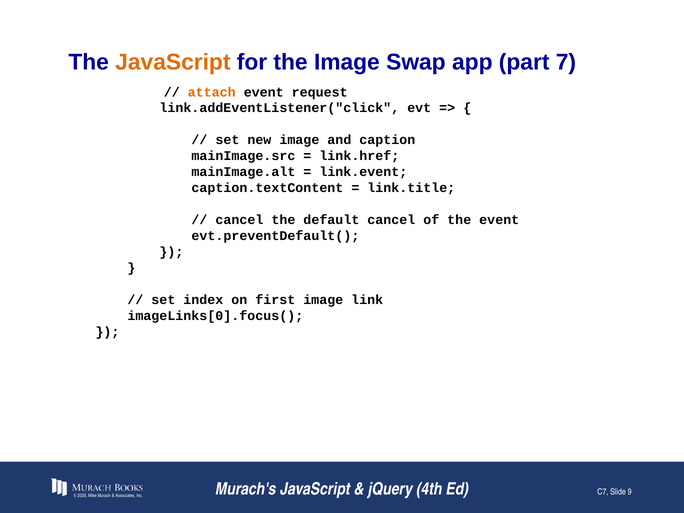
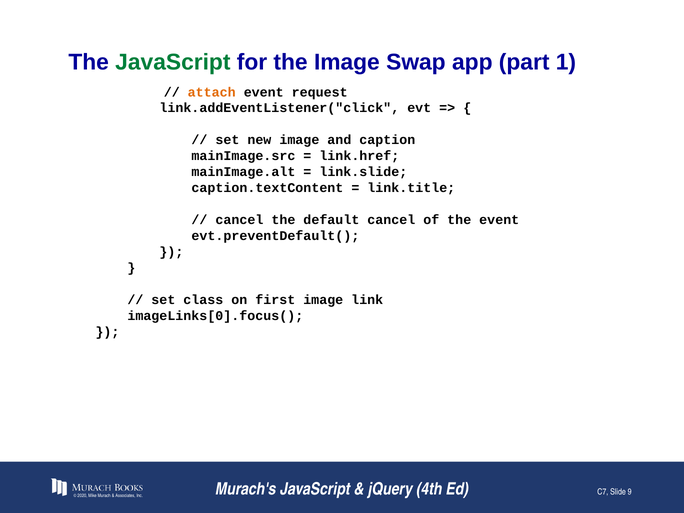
JavaScript colour: orange -> green (173, 62)
7: 7 -> 1 (566, 62)
link.event: link.event -> link.slide (363, 172)
index: index -> class (203, 300)
